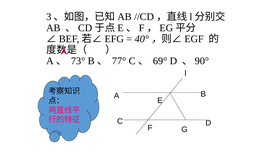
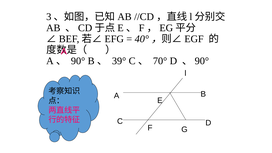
73°: 73° -> 90° (78, 61)
77°: 77° -> 39° (119, 61)
69°: 69° -> 70° (160, 61)
